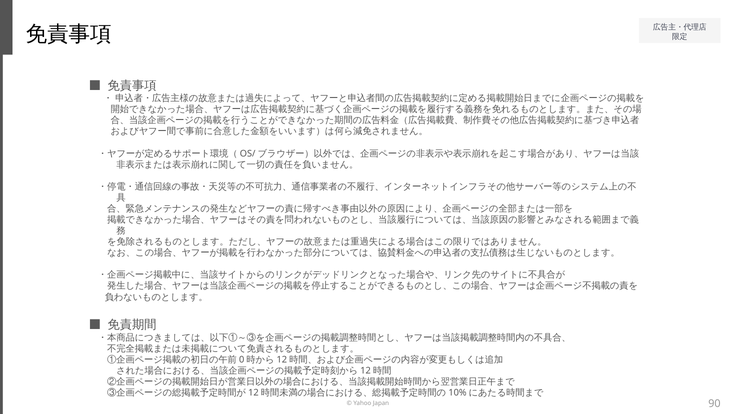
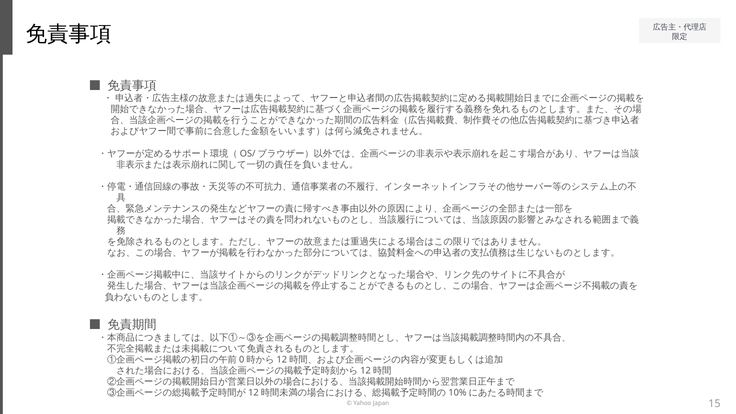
90: 90 -> 15 (714, 404)
